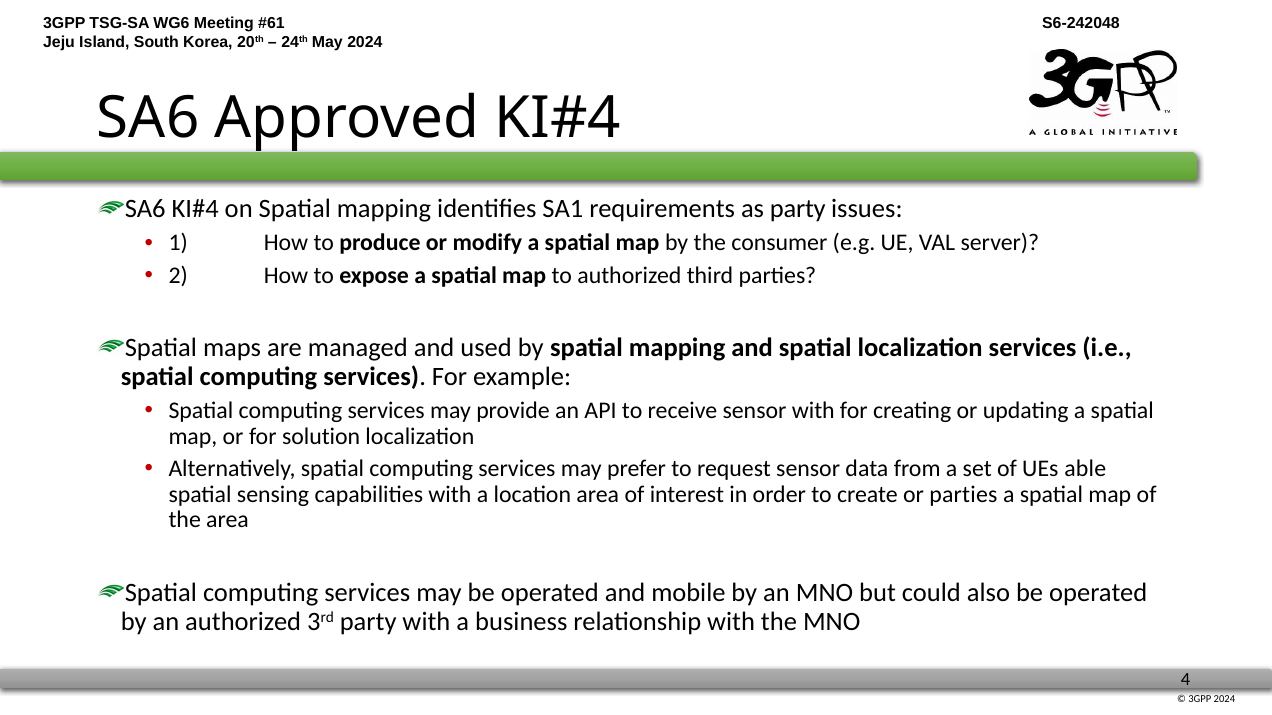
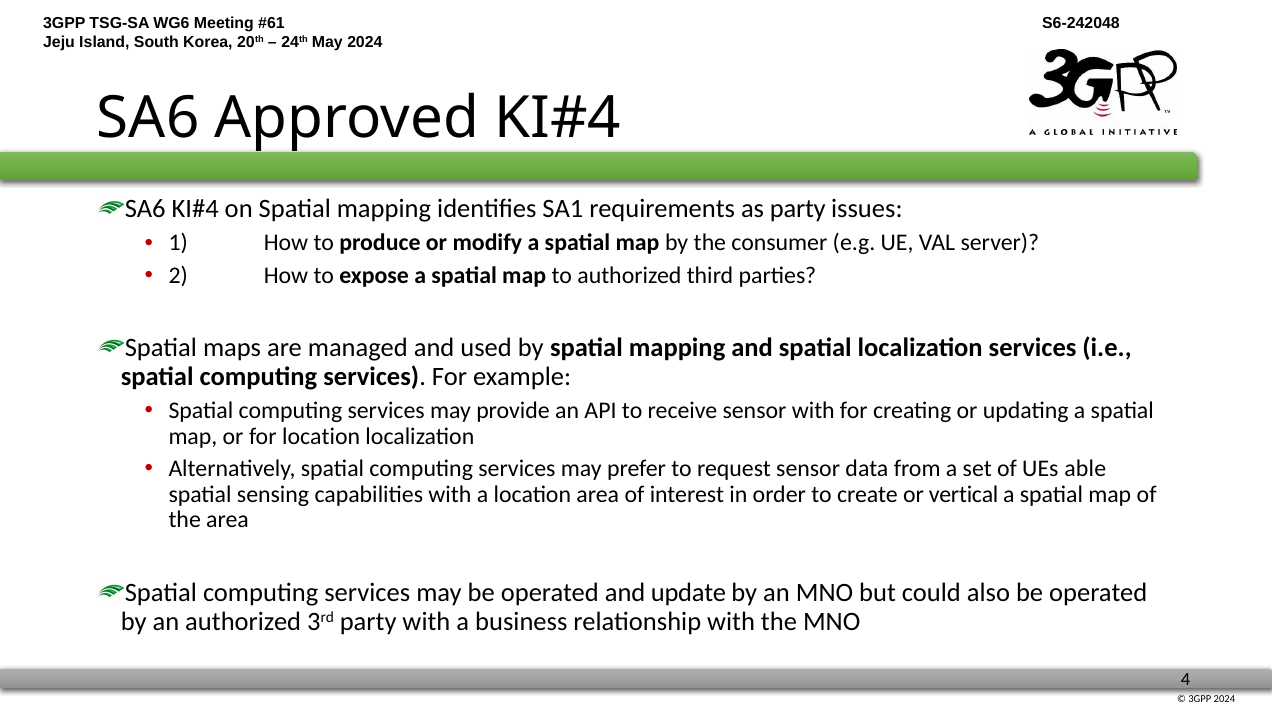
for solution: solution -> location (321, 437)
or parties: parties -> vertical (964, 495)
mobile: mobile -> update (689, 593)
